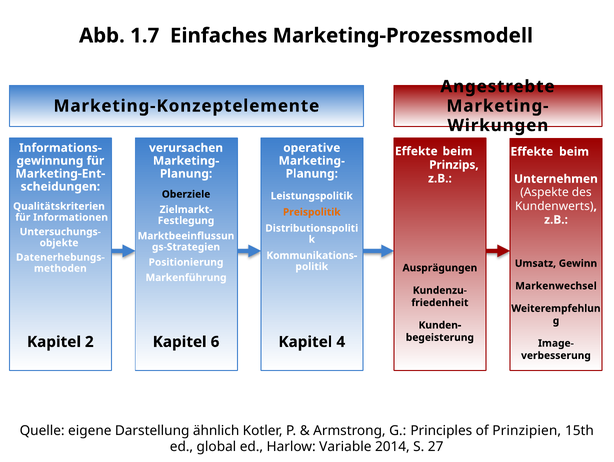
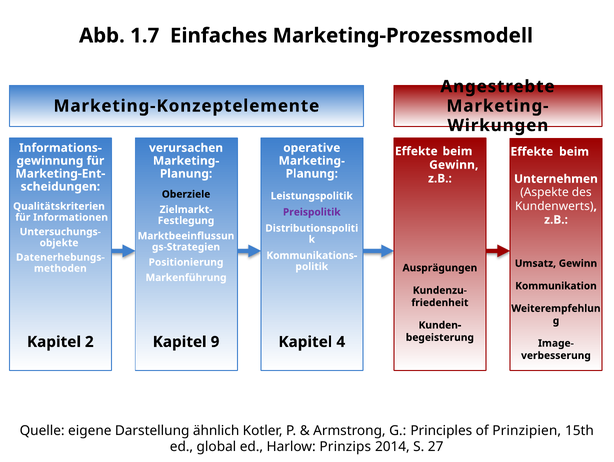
Prinzips: Prinzips -> Gewinn (454, 165)
Preispolitik colour: orange -> purple (312, 212)
Markenwechsel: Markenwechsel -> Kommunikation (556, 286)
6: 6 -> 9 (215, 342)
Variable: Variable -> Prinzips (345, 447)
